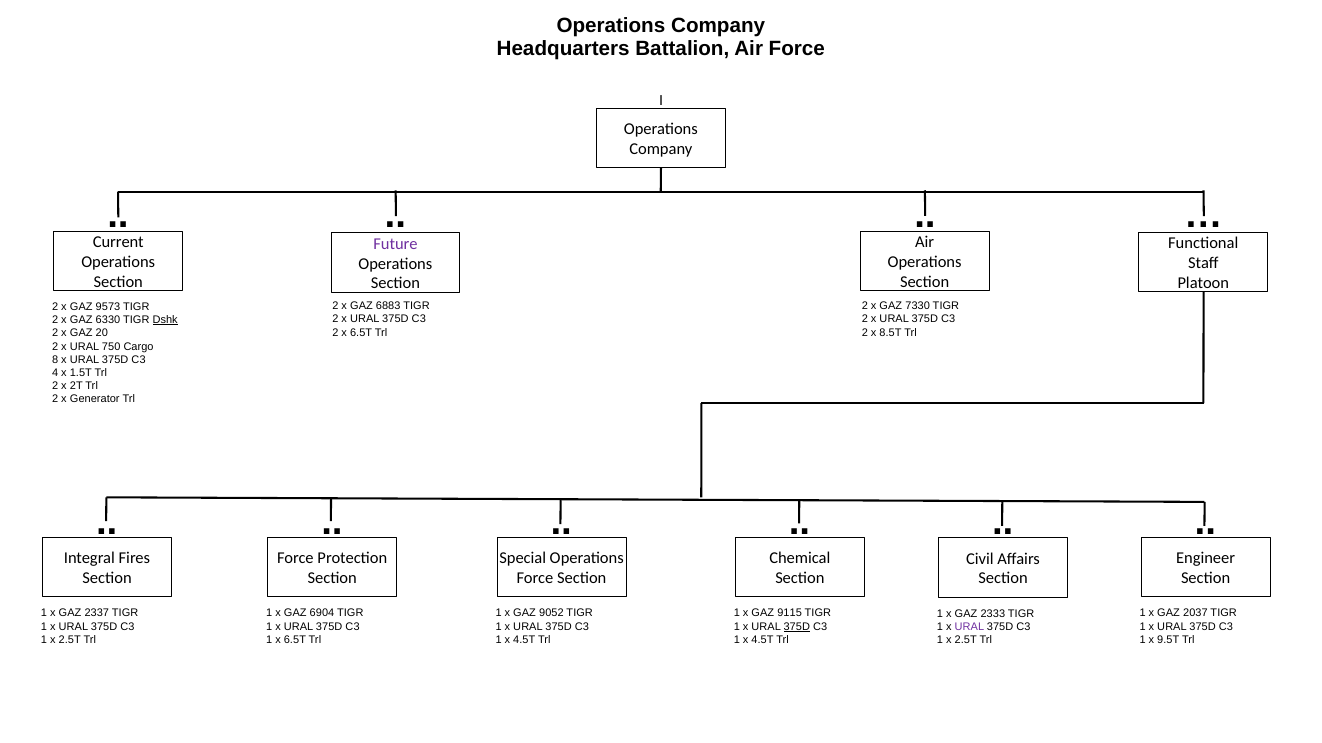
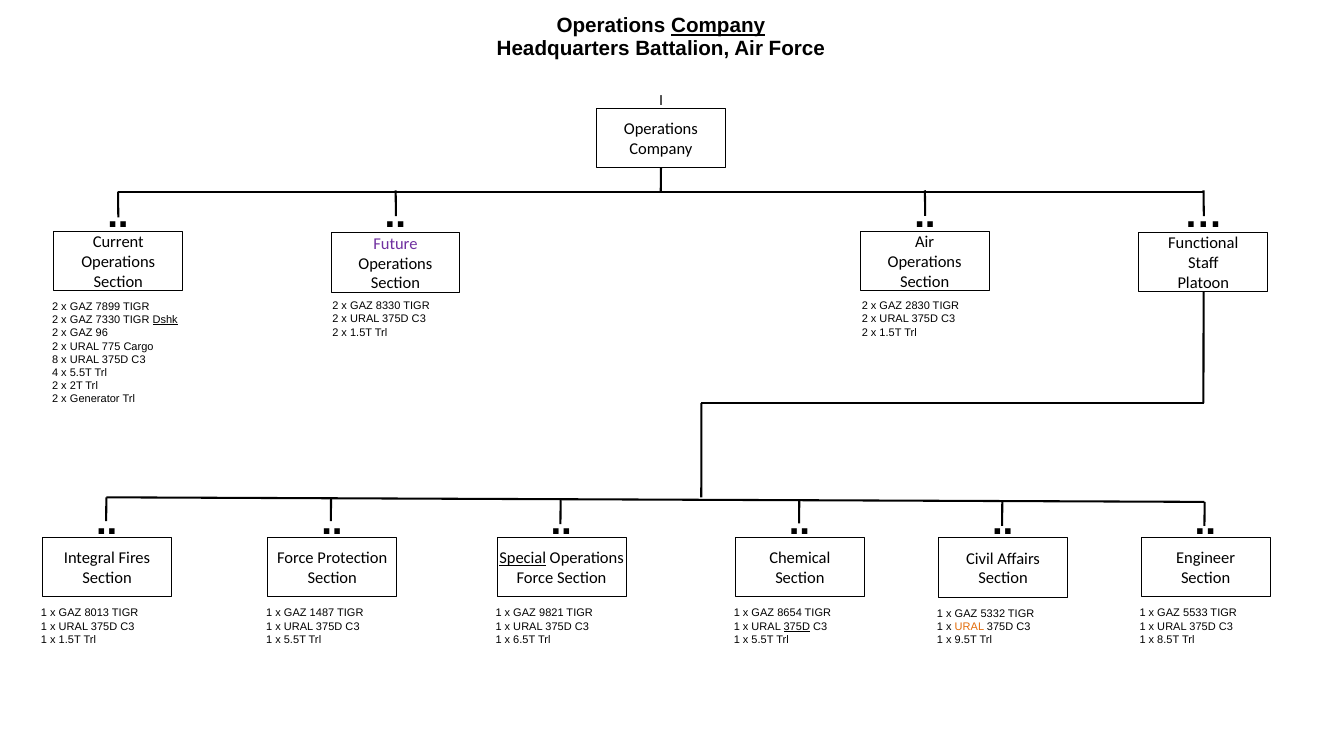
Company underline: none -> present (718, 26)
6883: 6883 -> 8330 (388, 306)
7330: 7330 -> 2830 (918, 306)
9573: 9573 -> 7899 (108, 307)
6330: 6330 -> 7330 (108, 320)
6.5T: 6.5T -> 1.5T (361, 333)
8.5T: 8.5T -> 1.5T (891, 333)
20: 20 -> 96 (102, 333)
750: 750 -> 775 (111, 347)
4 x 1.5T: 1.5T -> 5.5T (81, 373)
Special underline: none -> present (523, 559)
2337: 2337 -> 8013 (97, 614)
6904: 6904 -> 1487 (322, 614)
9052: 9052 -> 9821 (551, 614)
9115: 9115 -> 8654 (790, 614)
2037: 2037 -> 5533 (1195, 614)
2333: 2333 -> 5332 (993, 614)
URAL colour: purple -> orange (969, 627)
2.5T: 2.5T -> 1.5T (70, 640)
6.5T: 6.5T -> 5.5T (295, 640)
4.5T: 4.5T -> 6.5T (524, 640)
4.5T: 4.5T -> 5.5T (763, 640)
9.5T: 9.5T -> 8.5T (1168, 640)
2.5T: 2.5T -> 9.5T (966, 640)
